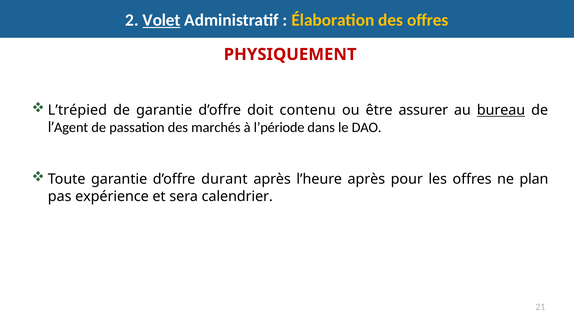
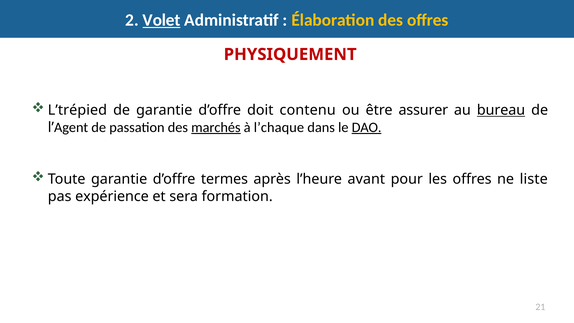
marchés underline: none -> present (216, 127)
l’période: l’période -> l’chaque (279, 127)
DAO underline: none -> present (367, 127)
durant: durant -> termes (224, 179)
l’heure après: après -> avant (366, 179)
plan: plan -> liste (534, 179)
calendrier: calendrier -> formation (237, 196)
